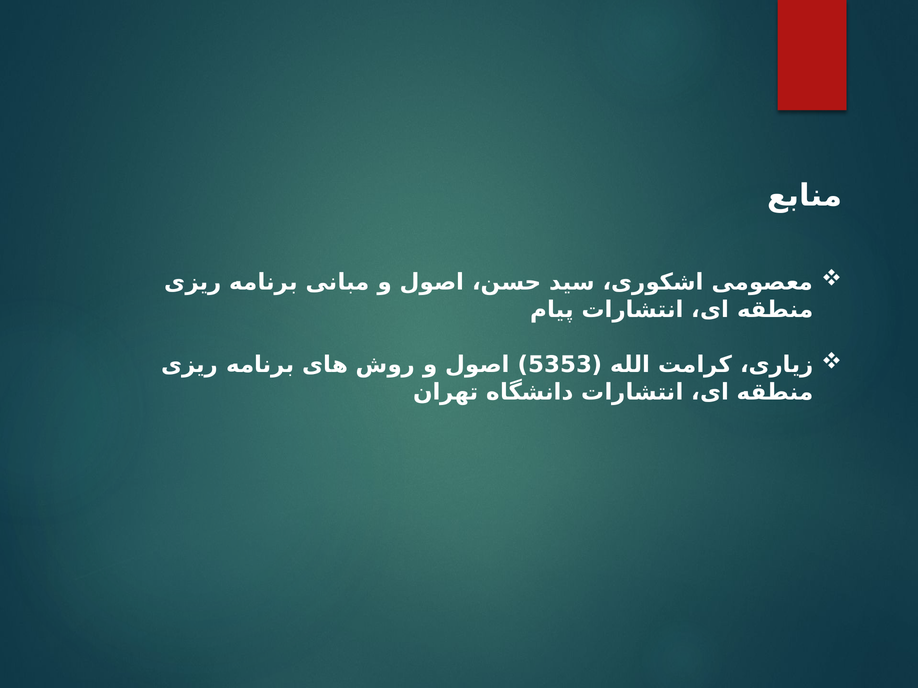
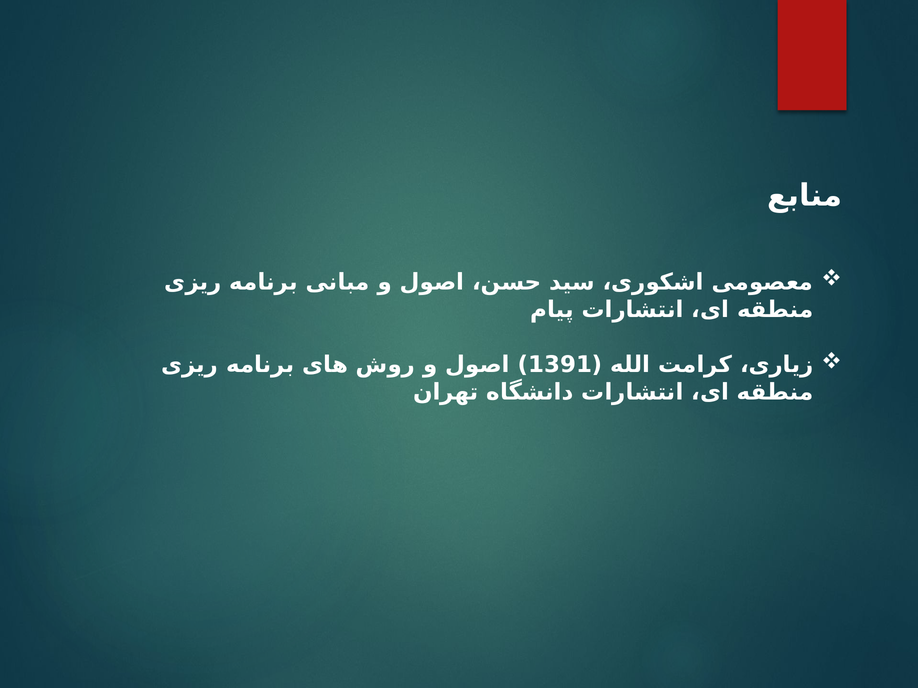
5353: 5353 -> 1391 (560, 365)
